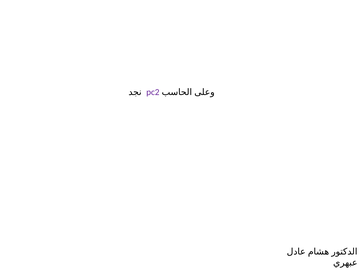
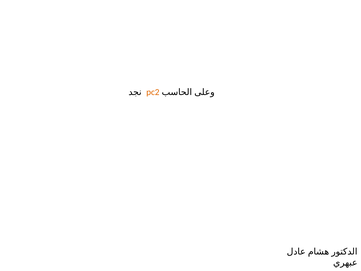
pc2 colour: purple -> orange (153, 92)
